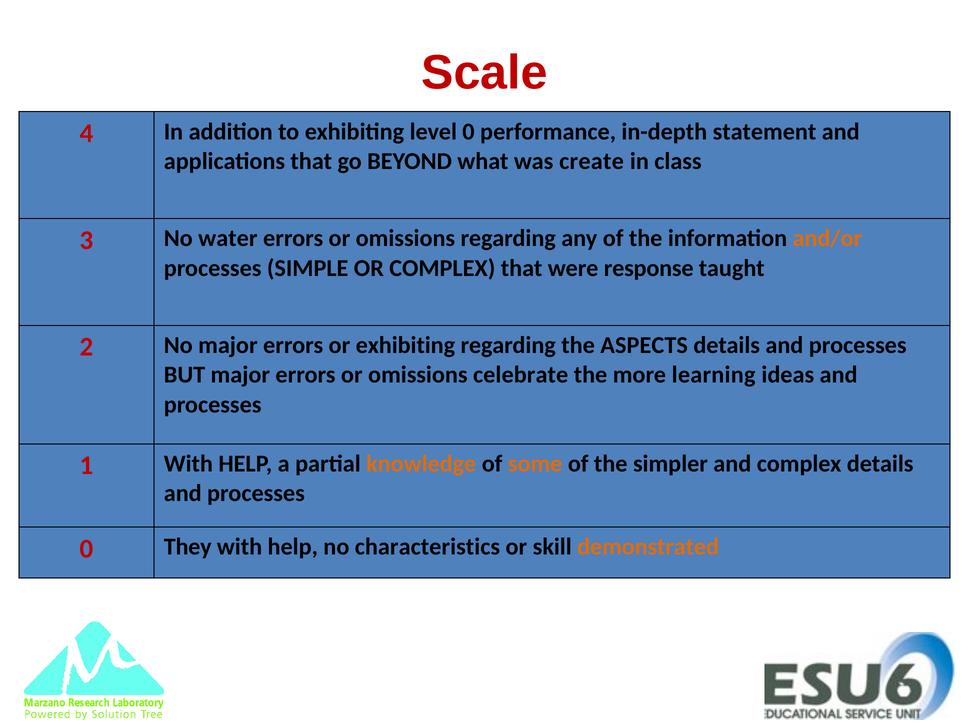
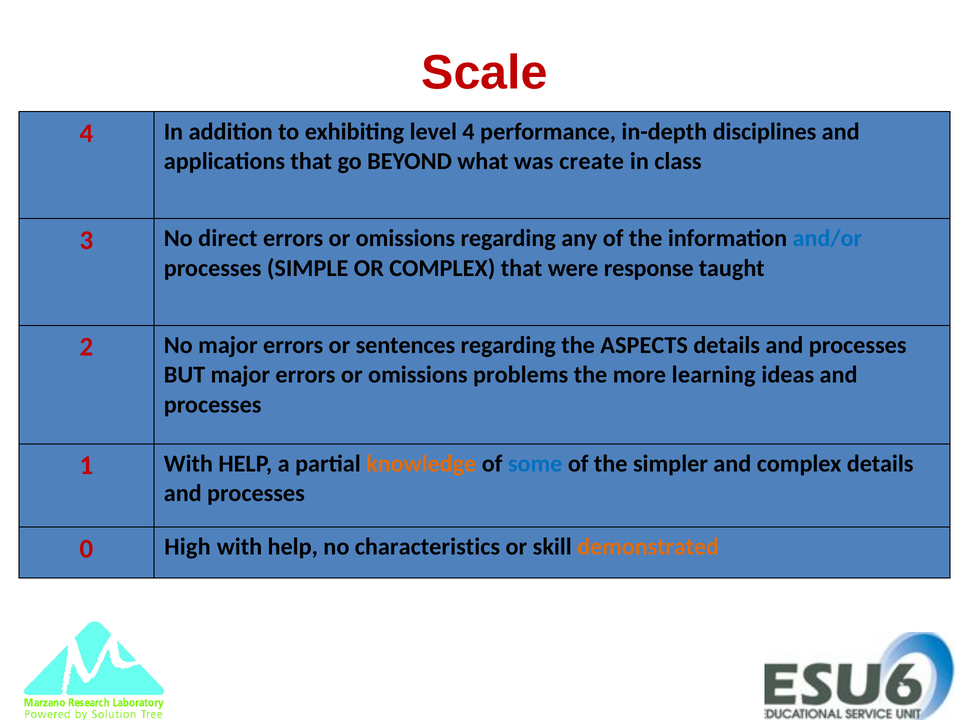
level 0: 0 -> 4 (468, 131)
statement: statement -> disciplines (764, 131)
water: water -> direct (228, 238)
and/or colour: orange -> blue (827, 238)
or exhibiting: exhibiting -> sentences (405, 345)
celebrate: celebrate -> problems (521, 375)
some colour: orange -> blue (535, 464)
They: They -> High (187, 547)
